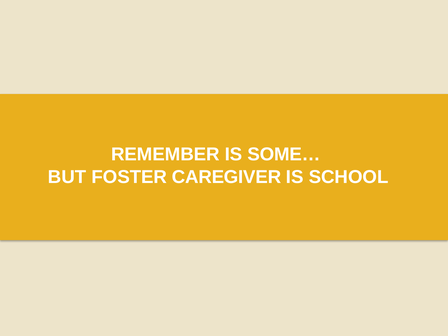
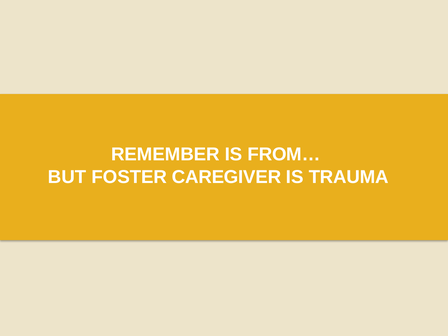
SOME…: SOME… -> FROM… (284, 154)
SCHOOL: SCHOOL -> TRAUMA (349, 177)
